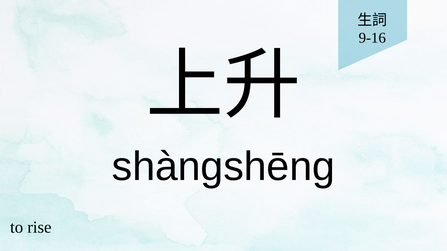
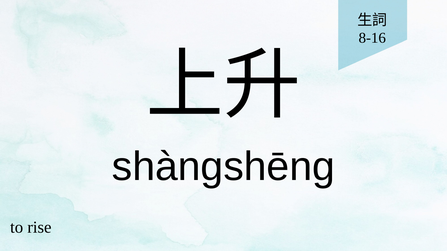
9-16: 9-16 -> 8-16 (372, 38)
